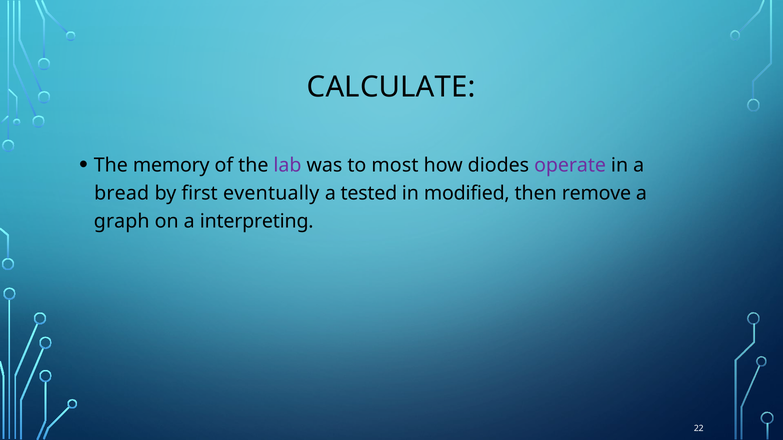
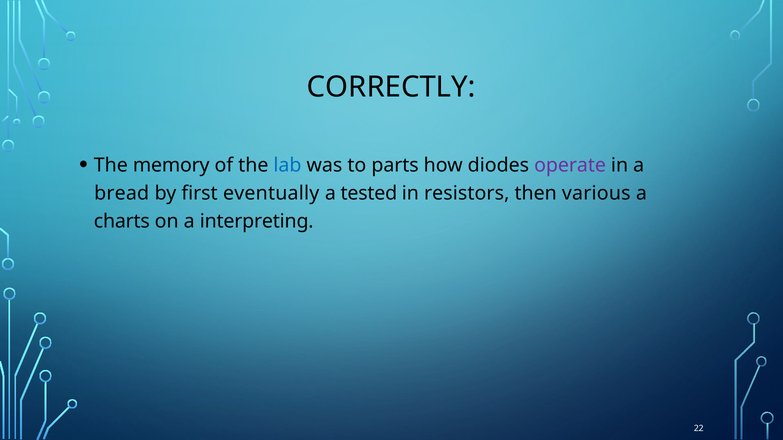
CALCULATE: CALCULATE -> CORRECTLY (391, 87)
lab colour: purple -> blue (287, 165)
most: most -> parts (395, 165)
modified: modified -> resistors (467, 193)
remove: remove -> various (596, 193)
graph: graph -> charts (122, 222)
